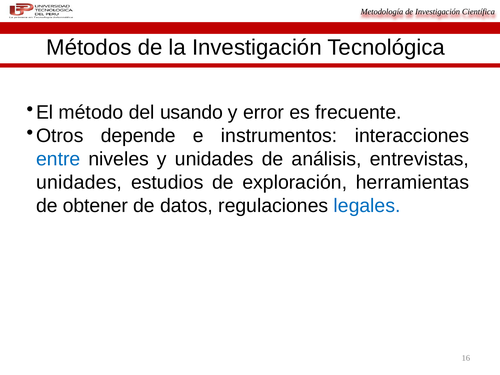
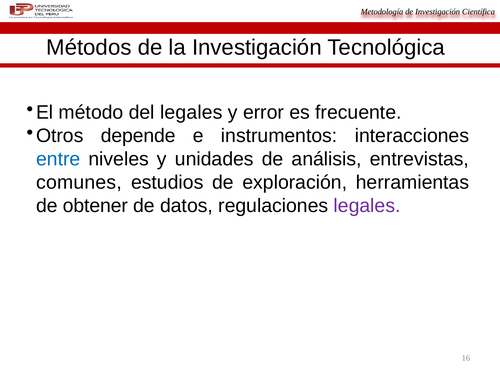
del usando: usando -> legales (191, 112)
unidades: unidades -> comunes (79, 182)
legales colour: blue -> purple (367, 206)
